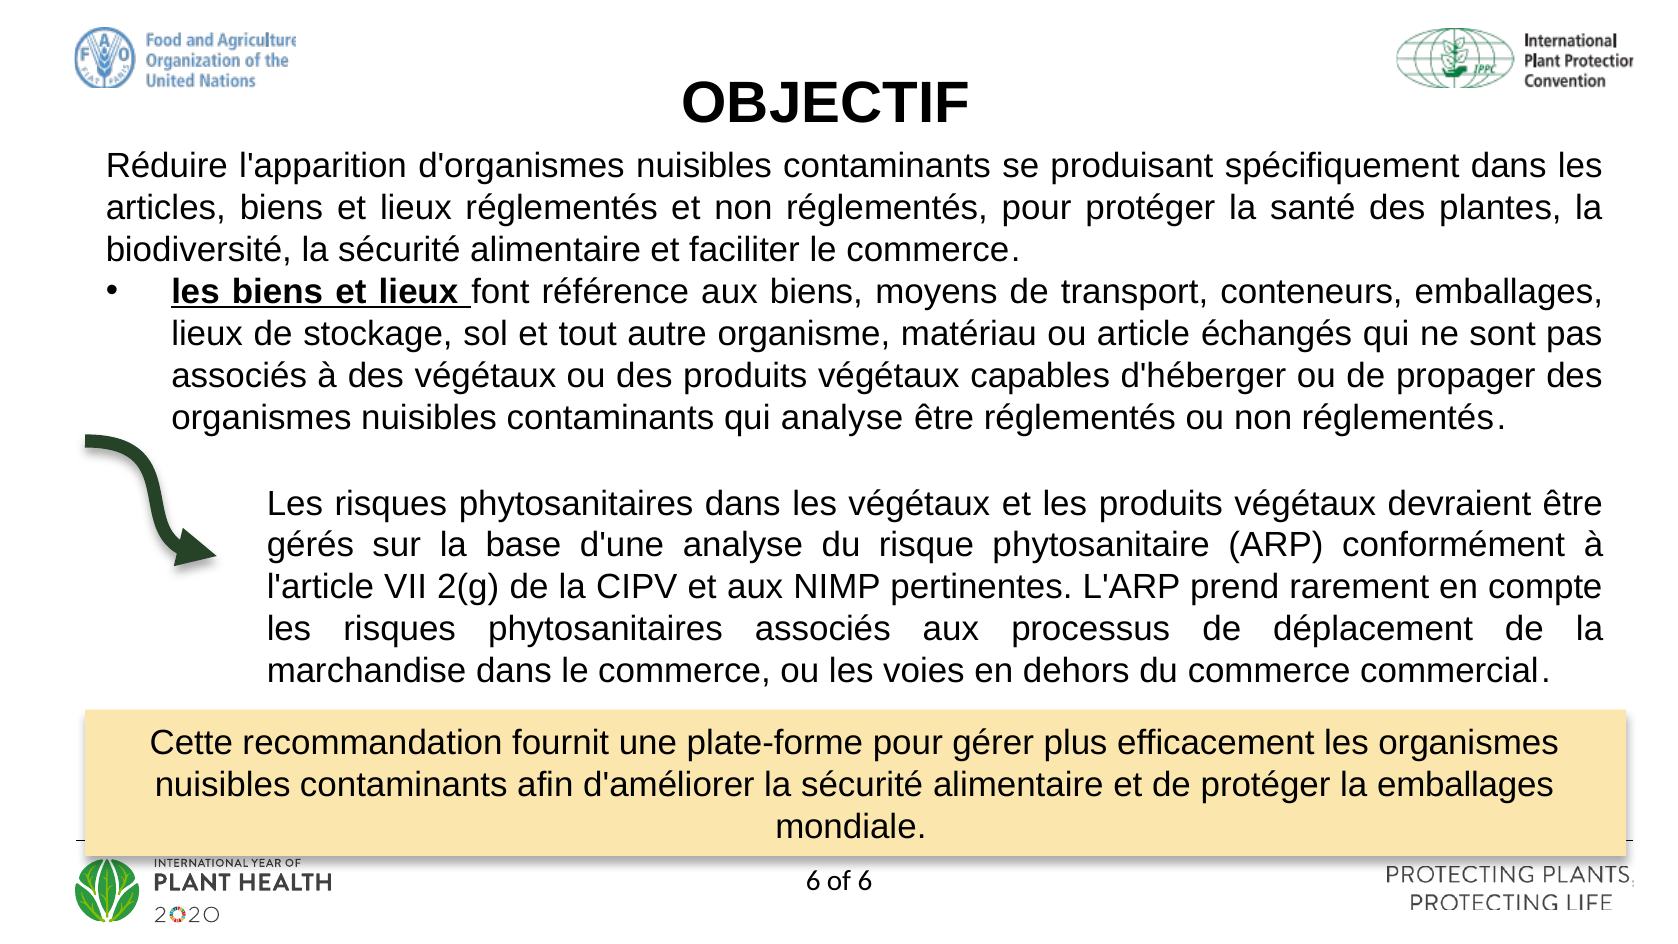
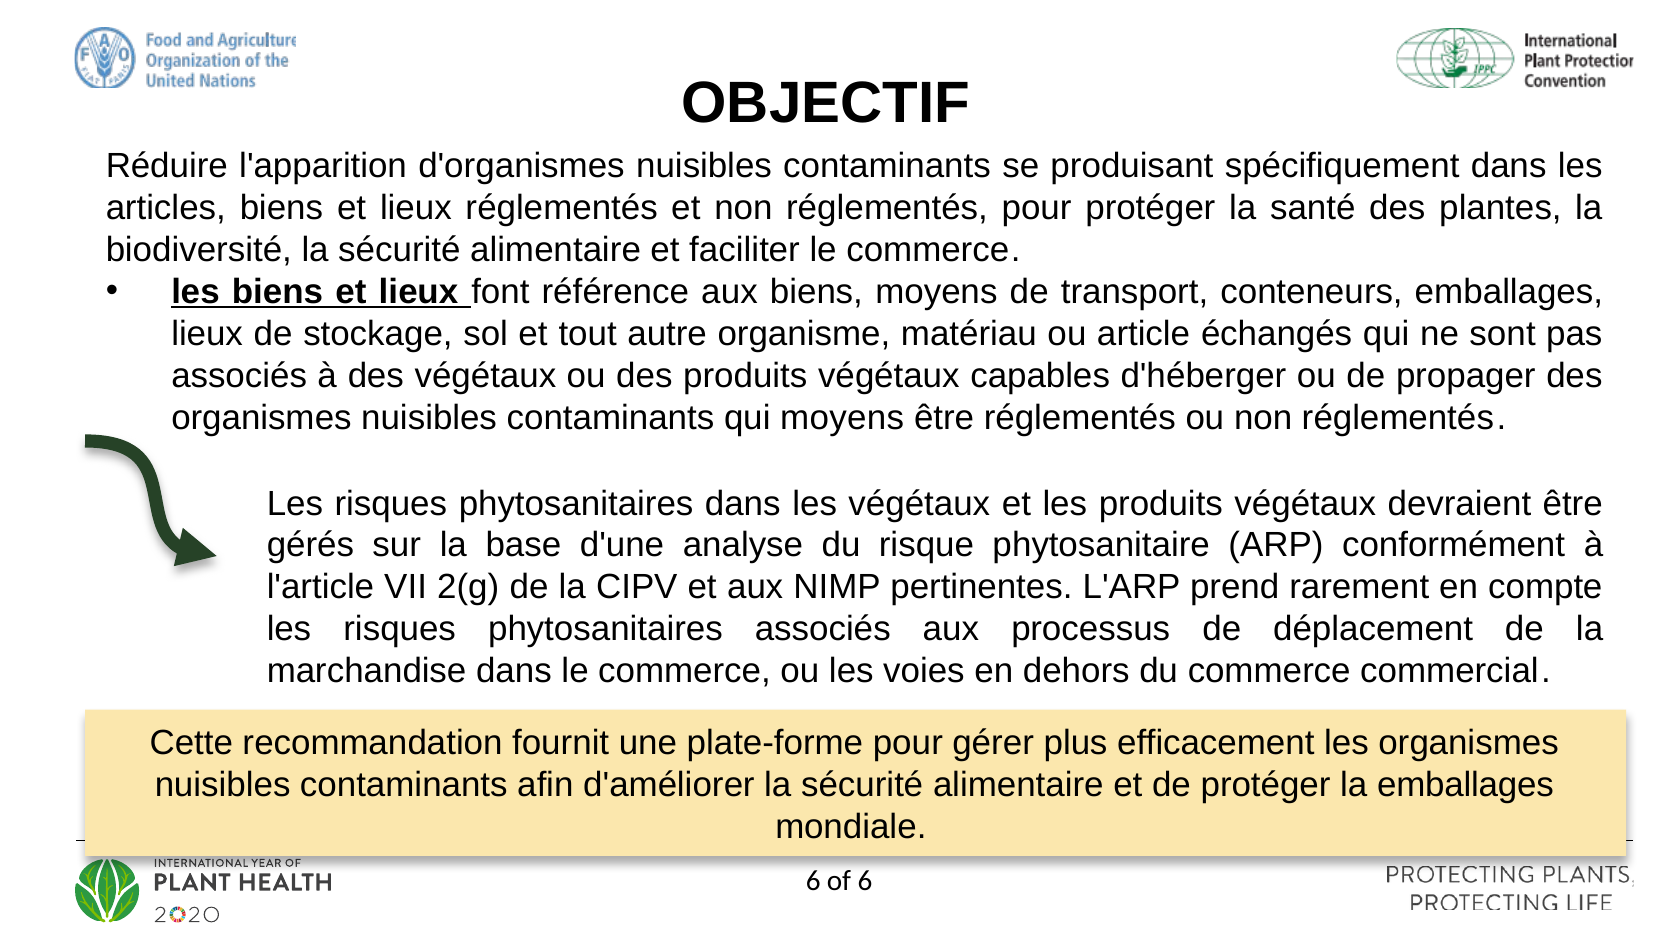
qui analyse: analyse -> moyens (842, 418)
